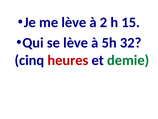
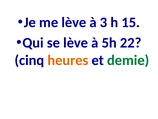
2: 2 -> 3 (104, 22)
32: 32 -> 22 (131, 43)
heures colour: red -> orange (68, 60)
